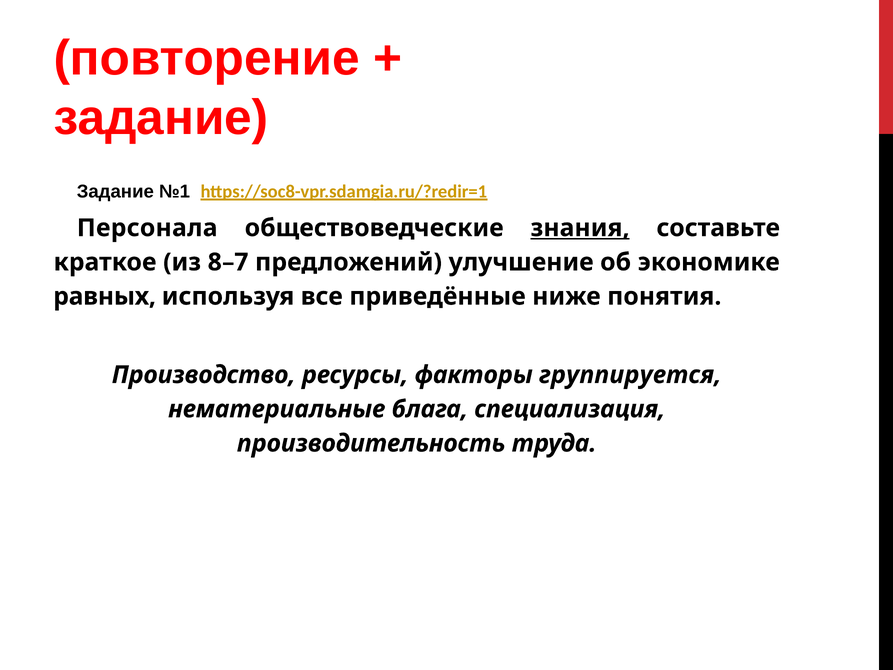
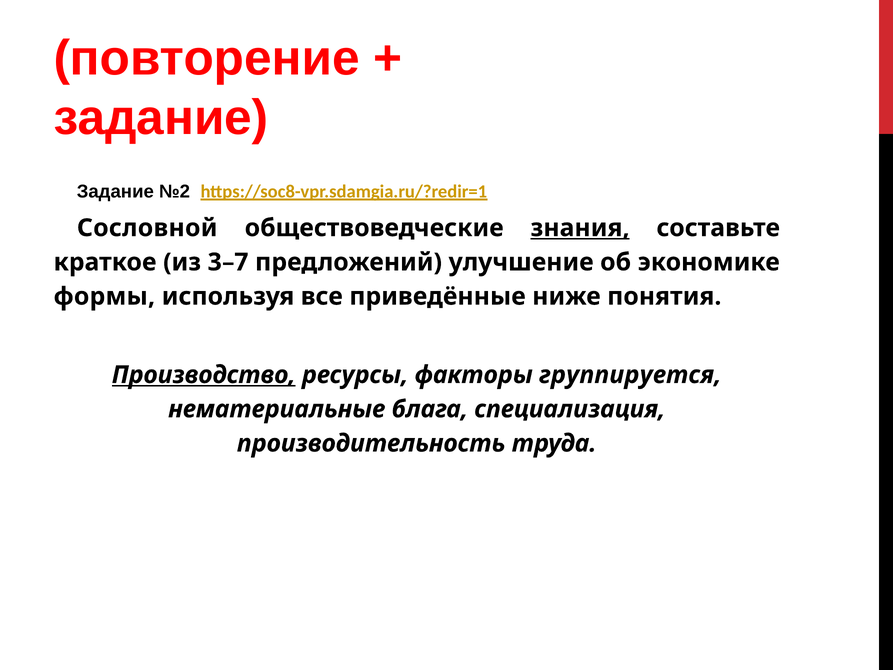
№1: №1 -> №2 (175, 191)
Персонала: Персонала -> Сословной (147, 228)
8–7: 8–7 -> 3–7 (228, 262)
равных: равных -> формы (104, 296)
Производство underline: none -> present (204, 375)
